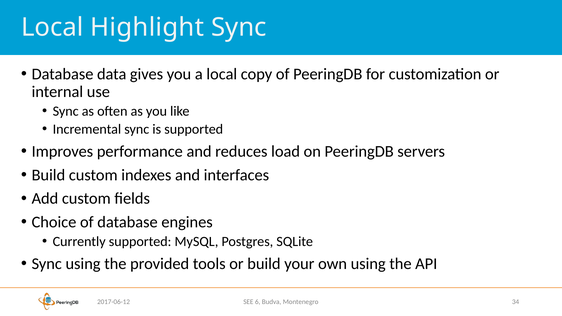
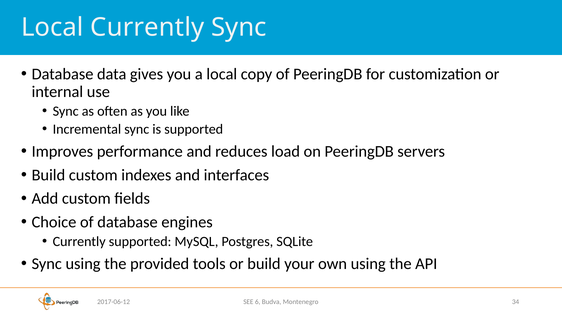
Local Highlight: Highlight -> Currently (147, 27)
